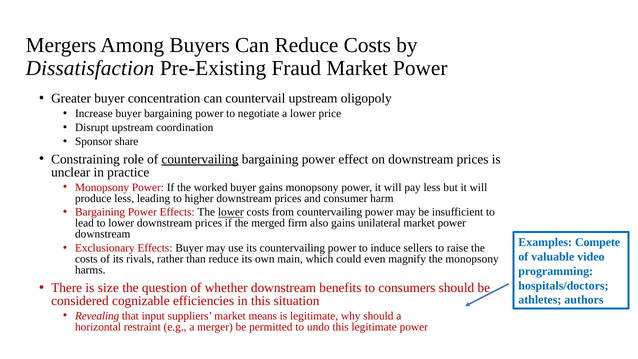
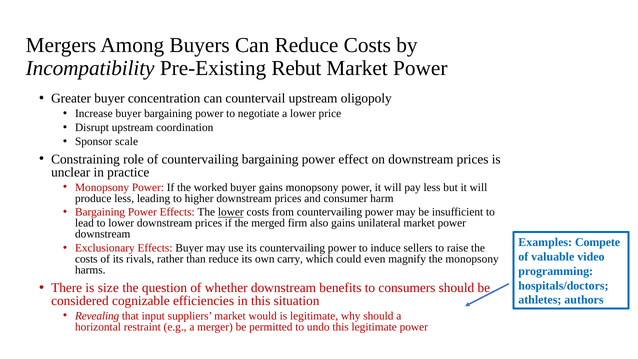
Dissatisfaction: Dissatisfaction -> Incompatibility (90, 68)
Fraud: Fraud -> Rebut (296, 68)
share: share -> scale (127, 141)
countervailing underline: present -> none (200, 159)
main: main -> carry (290, 259)
means: means -> would (263, 316)
